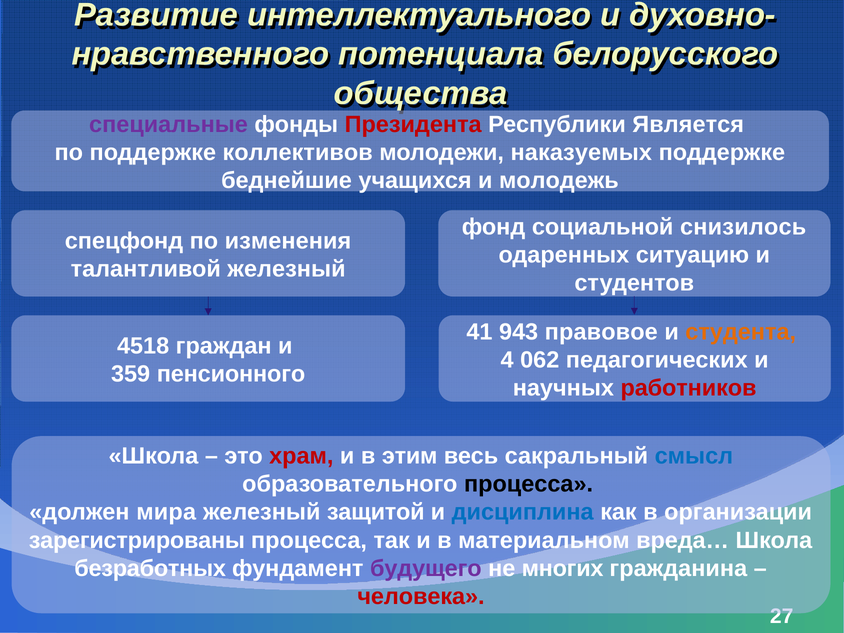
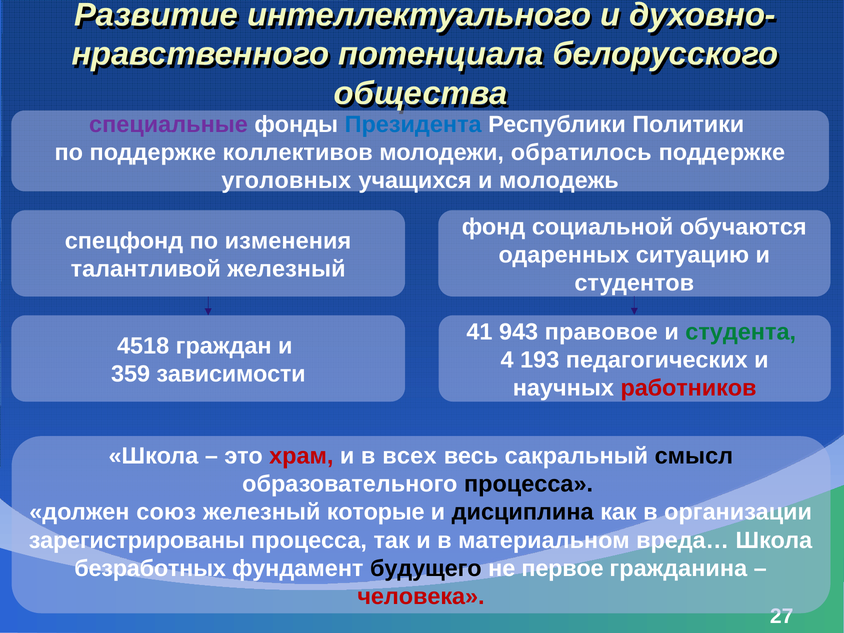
Президента colour: red -> blue (413, 124)
Является: Является -> Политики (688, 124)
наказуемых: наказуемых -> обратилось (581, 153)
беднейшие: беднейшие -> уголовных (286, 181)
снизилось: снизилось -> обучаются (743, 227)
студента colour: orange -> green (741, 332)
062: 062 -> 193 (540, 360)
пенсионного: пенсионного -> зависимости (231, 374)
этим: этим -> всех (409, 456)
смысл colour: blue -> black (694, 456)
мира: мира -> союз (166, 512)
защитой: защитой -> которые (376, 512)
дисциплина colour: blue -> black (523, 512)
будущего colour: purple -> black (426, 569)
многих: многих -> первое (563, 569)
